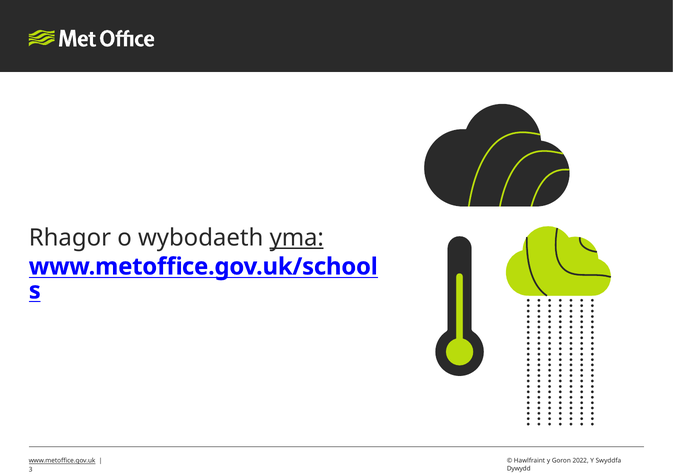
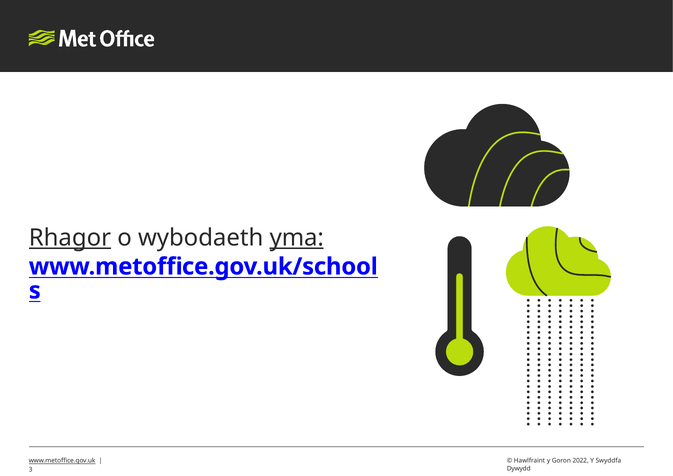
Rhagor underline: none -> present (70, 238)
